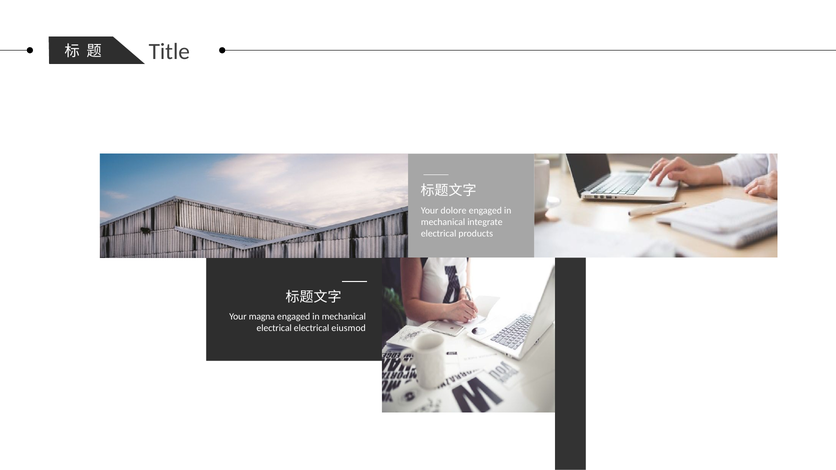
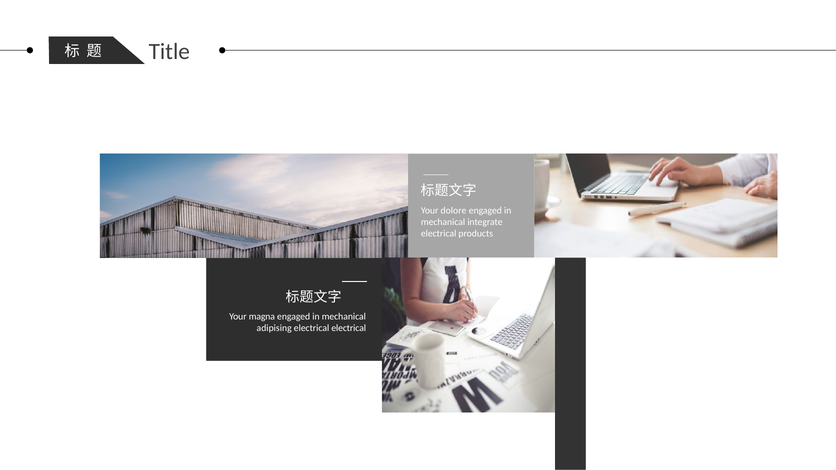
electrical: electrical -> adipising (274, 328)
electrical eiusmod: eiusmod -> electrical (349, 328)
